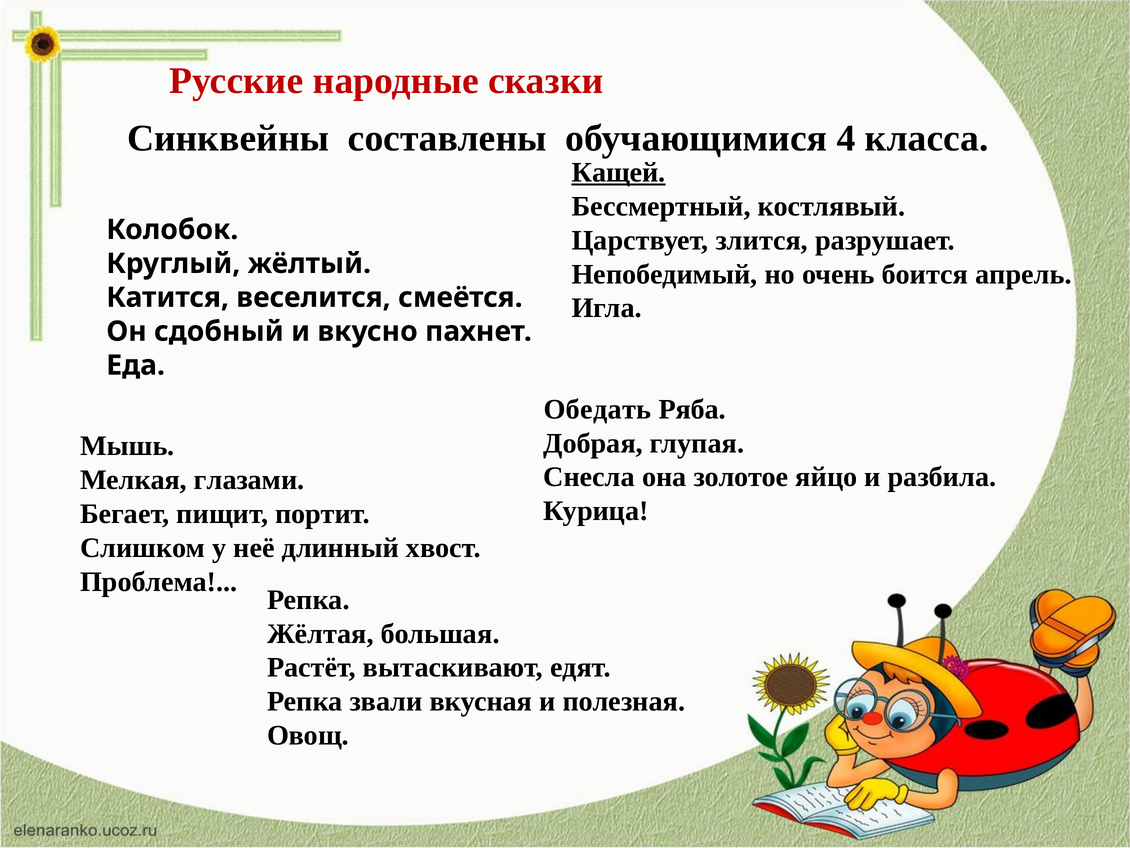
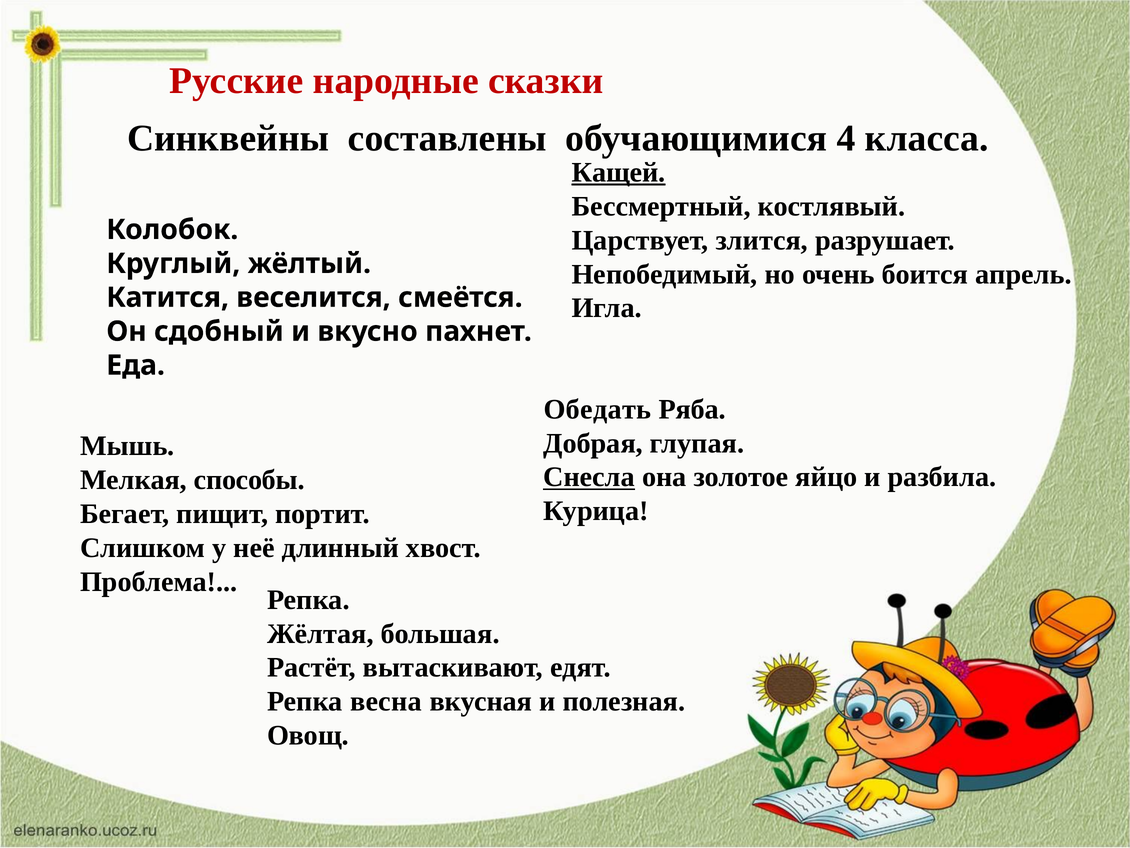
Снесла underline: none -> present (589, 477)
глазами: глазами -> способы (249, 480)
звали: звали -> весна (386, 701)
